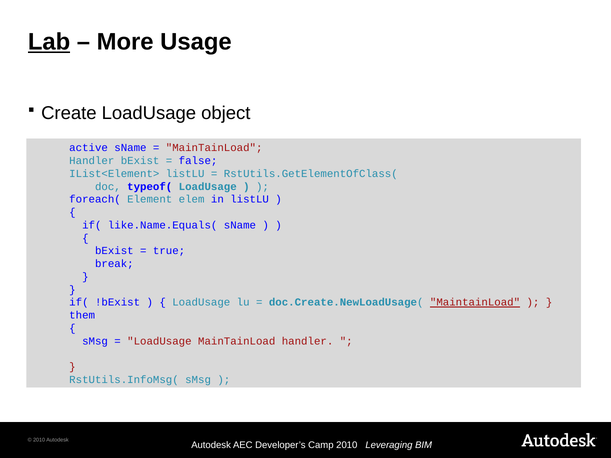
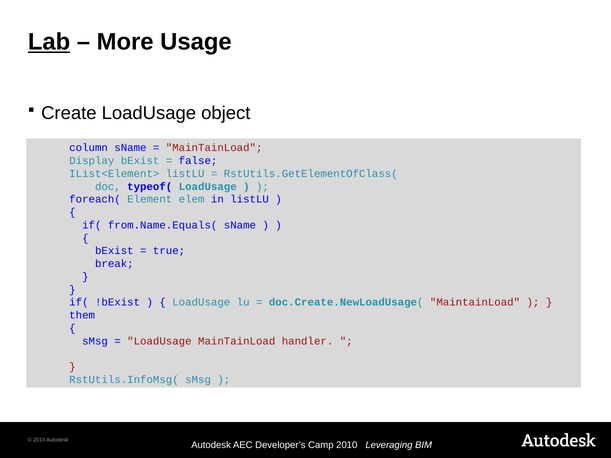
active: active -> column (89, 148)
Handler: Handler -> Display (92, 161)
like.Name.Equals(: like.Name.Equals( -> from.Name.Equals( (163, 225)
MaintainLoad underline: present -> none (475, 302)
